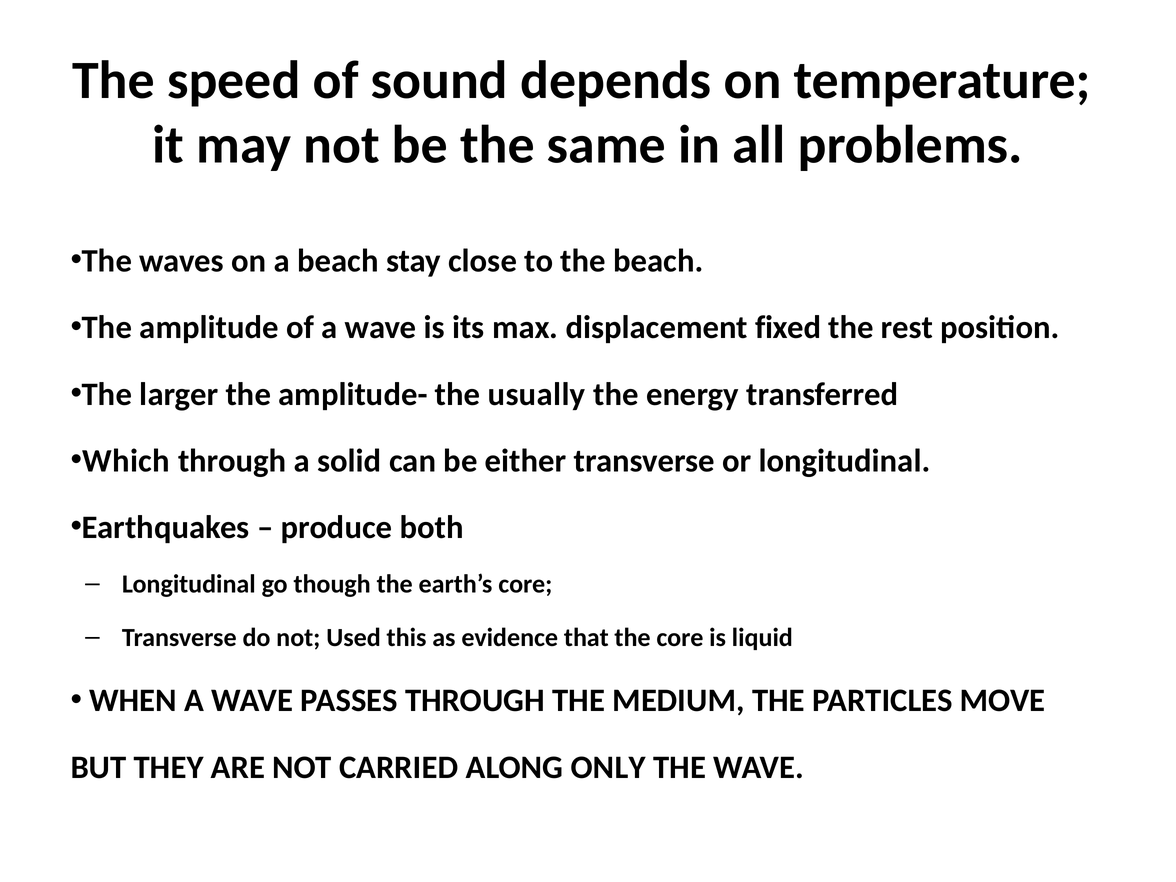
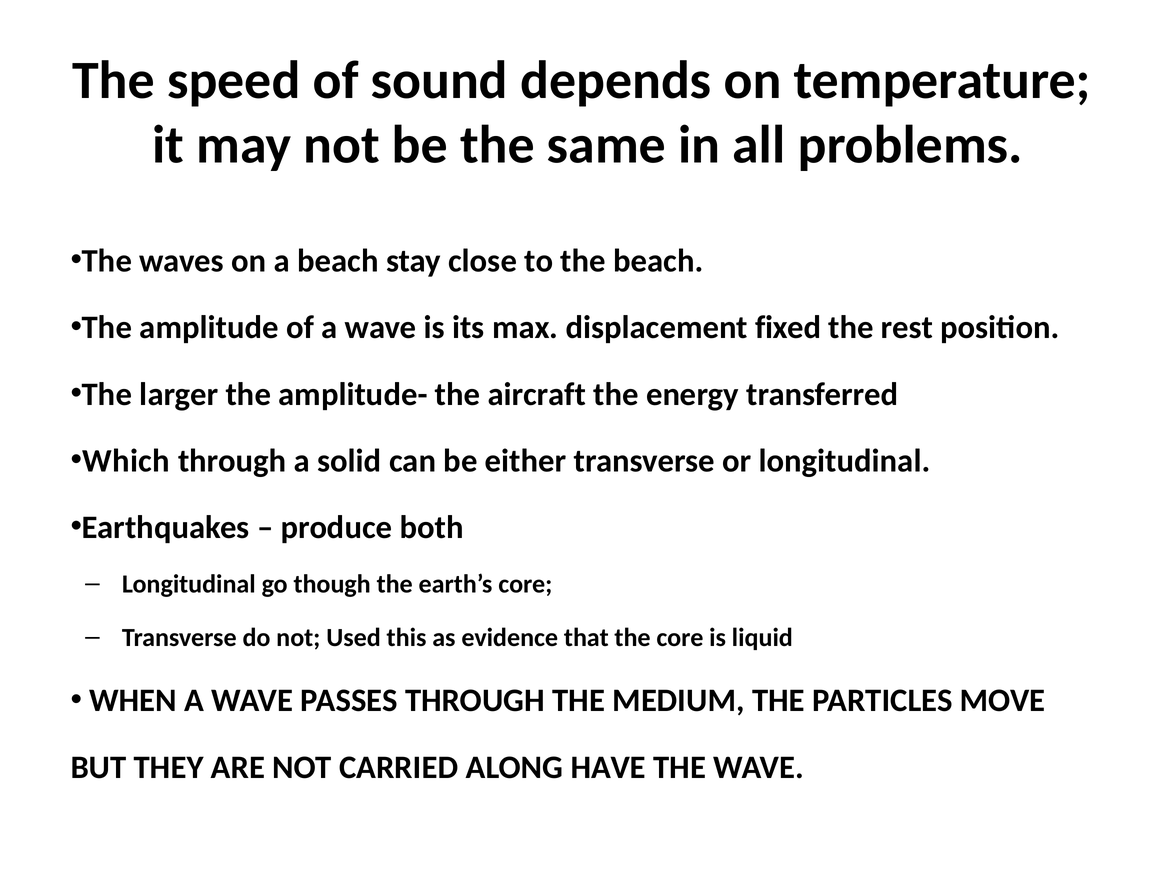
usually: usually -> aircraft (537, 394)
ONLY: ONLY -> HAVE (608, 767)
